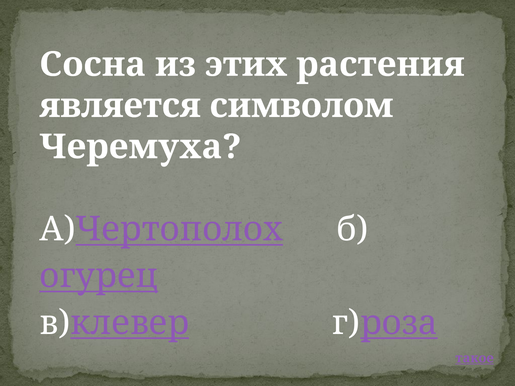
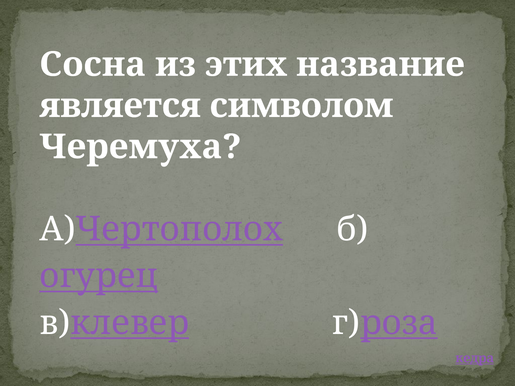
растения: растения -> название (381, 65)
такое: такое -> кедра (475, 358)
